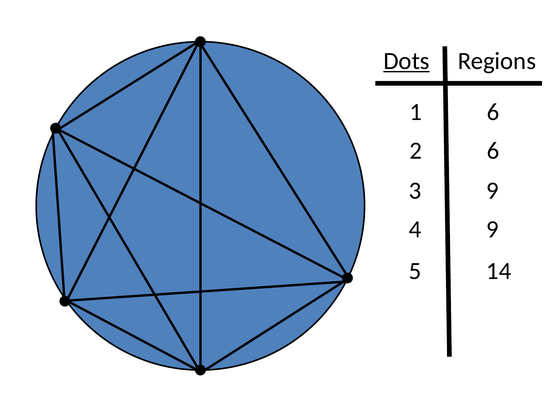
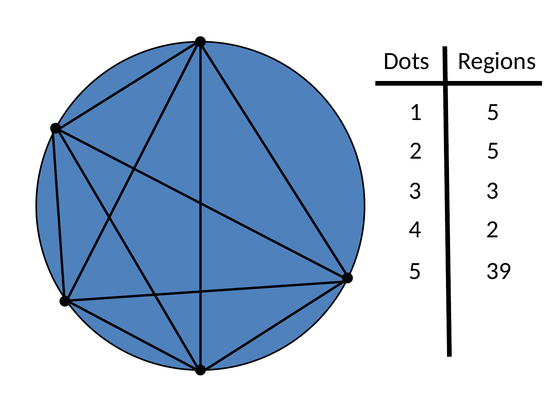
Dots underline: present -> none (407, 61)
1 6: 6 -> 5 (493, 112)
6: 6 -> 5 (493, 151)
3 9: 9 -> 3 (492, 191)
4 9: 9 -> 2 (492, 229)
14: 14 -> 39 (499, 271)
